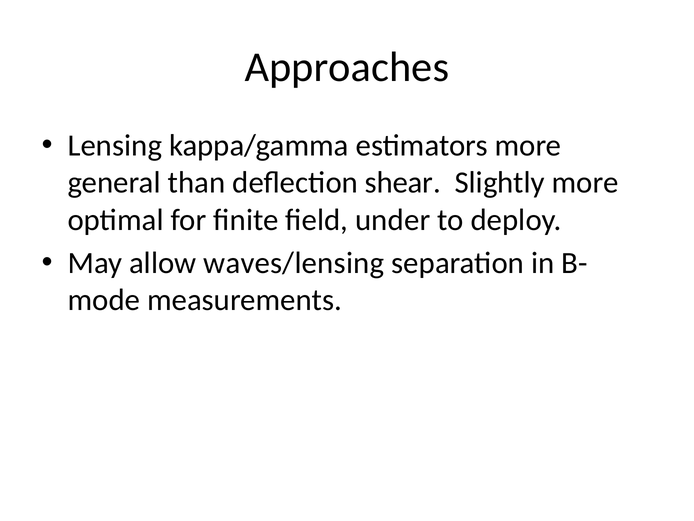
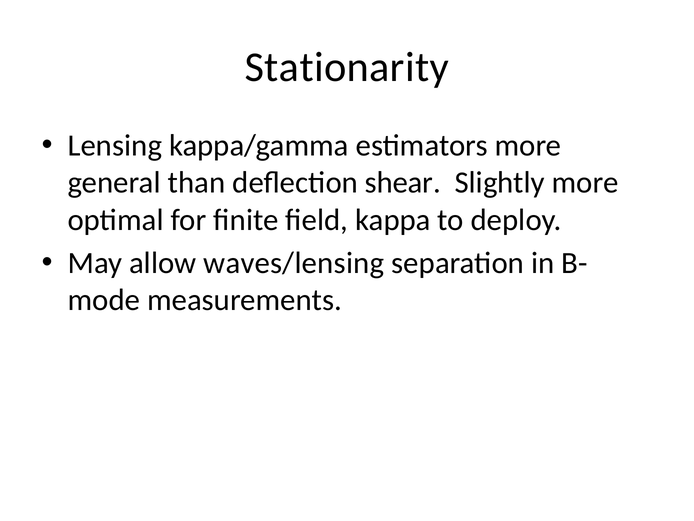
Approaches: Approaches -> Stationarity (347, 67)
under: under -> kappa (393, 220)
